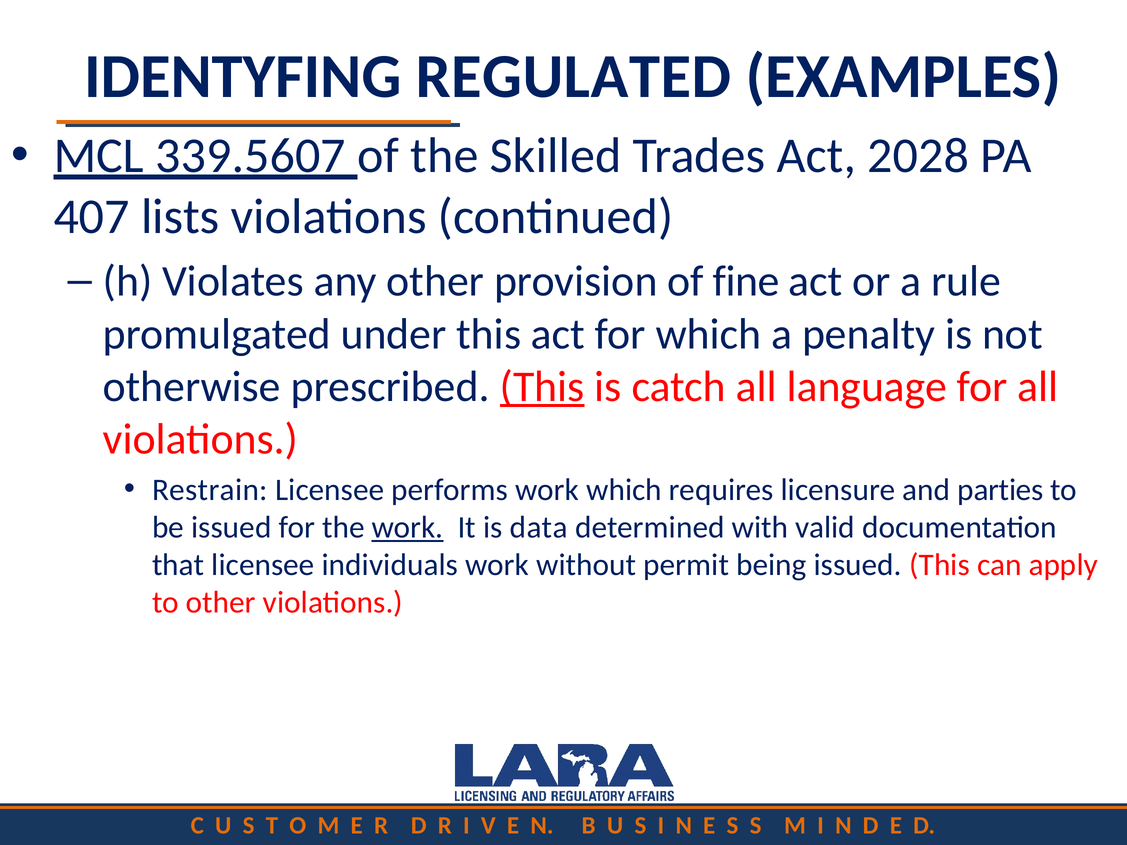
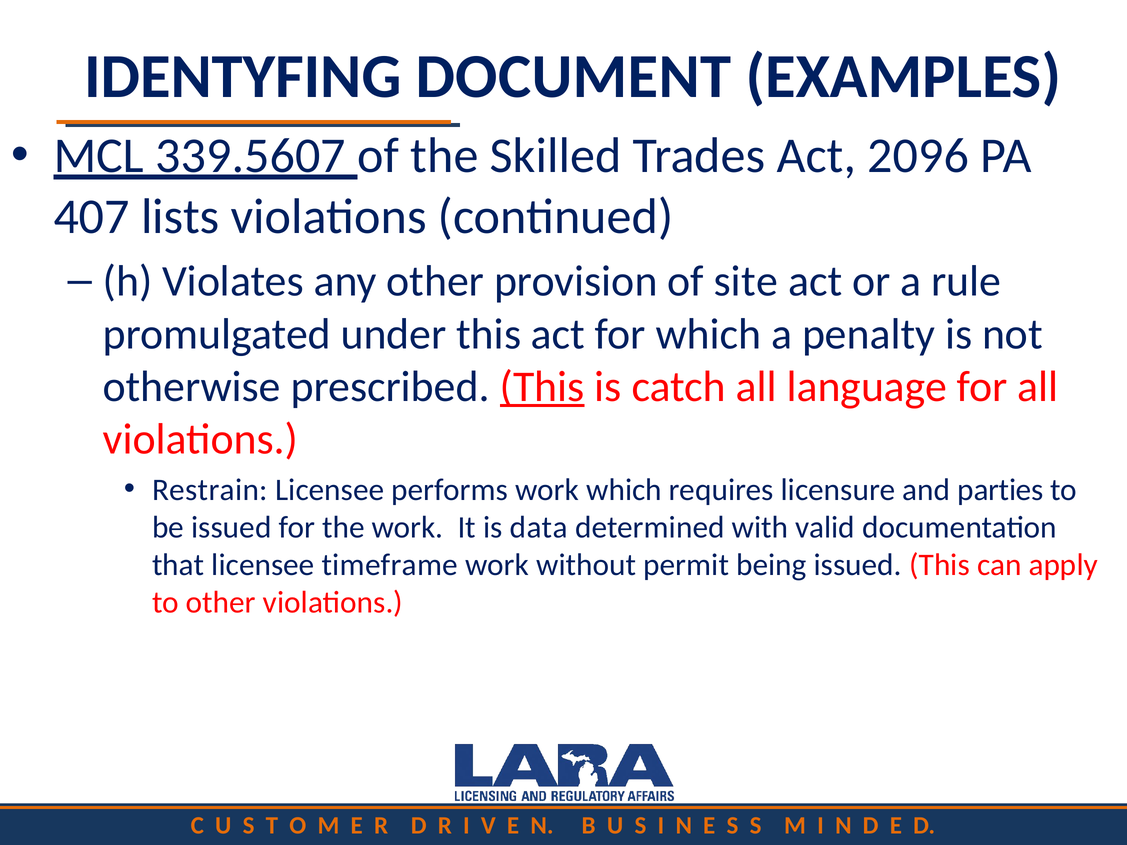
REGULATED: REGULATED -> DOCUMENT (573, 77)
2028: 2028 -> 2096 (918, 156)
fine: fine -> site (746, 282)
work underline: present -> none (408, 528)
individuals: individuals -> timeframe (390, 565)
